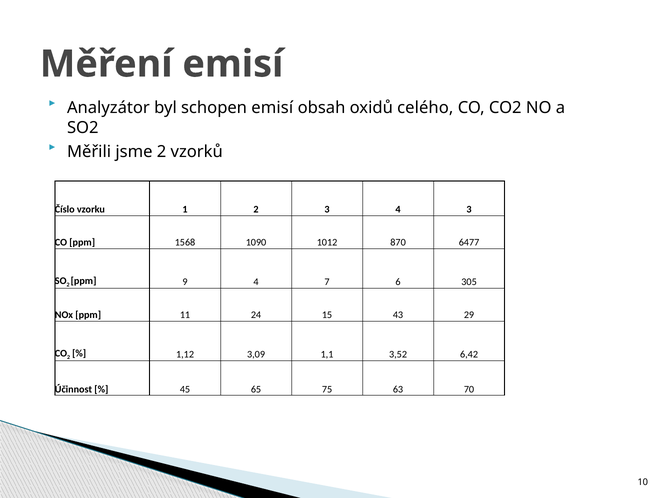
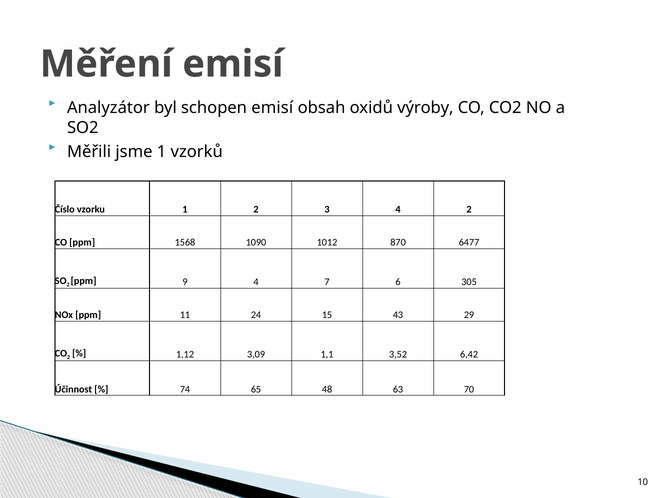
celého: celého -> výroby (425, 108)
jsme 2: 2 -> 1 (162, 152)
4 3: 3 -> 2 (469, 210)
45: 45 -> 74 (185, 389)
75: 75 -> 48 (327, 389)
